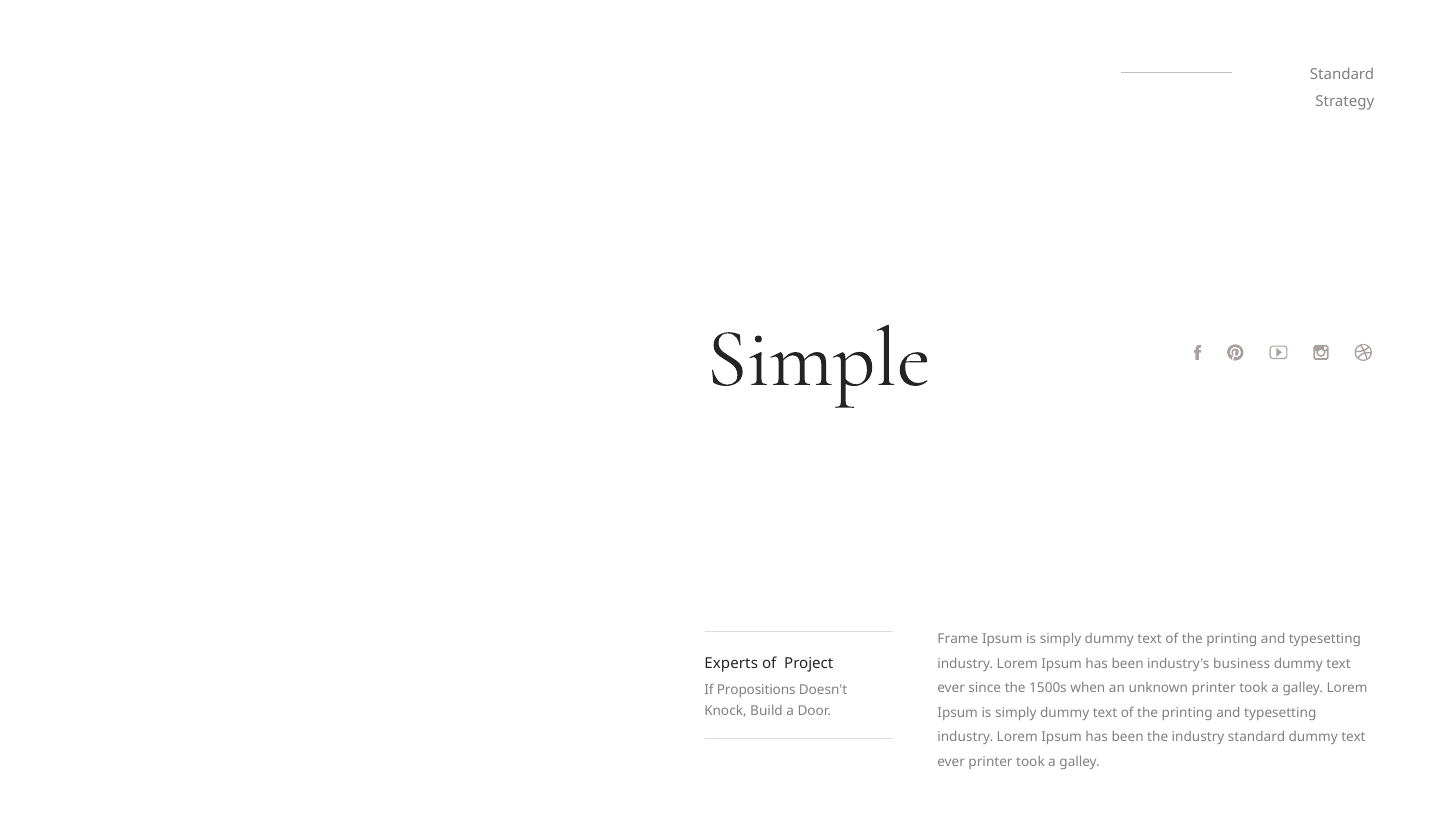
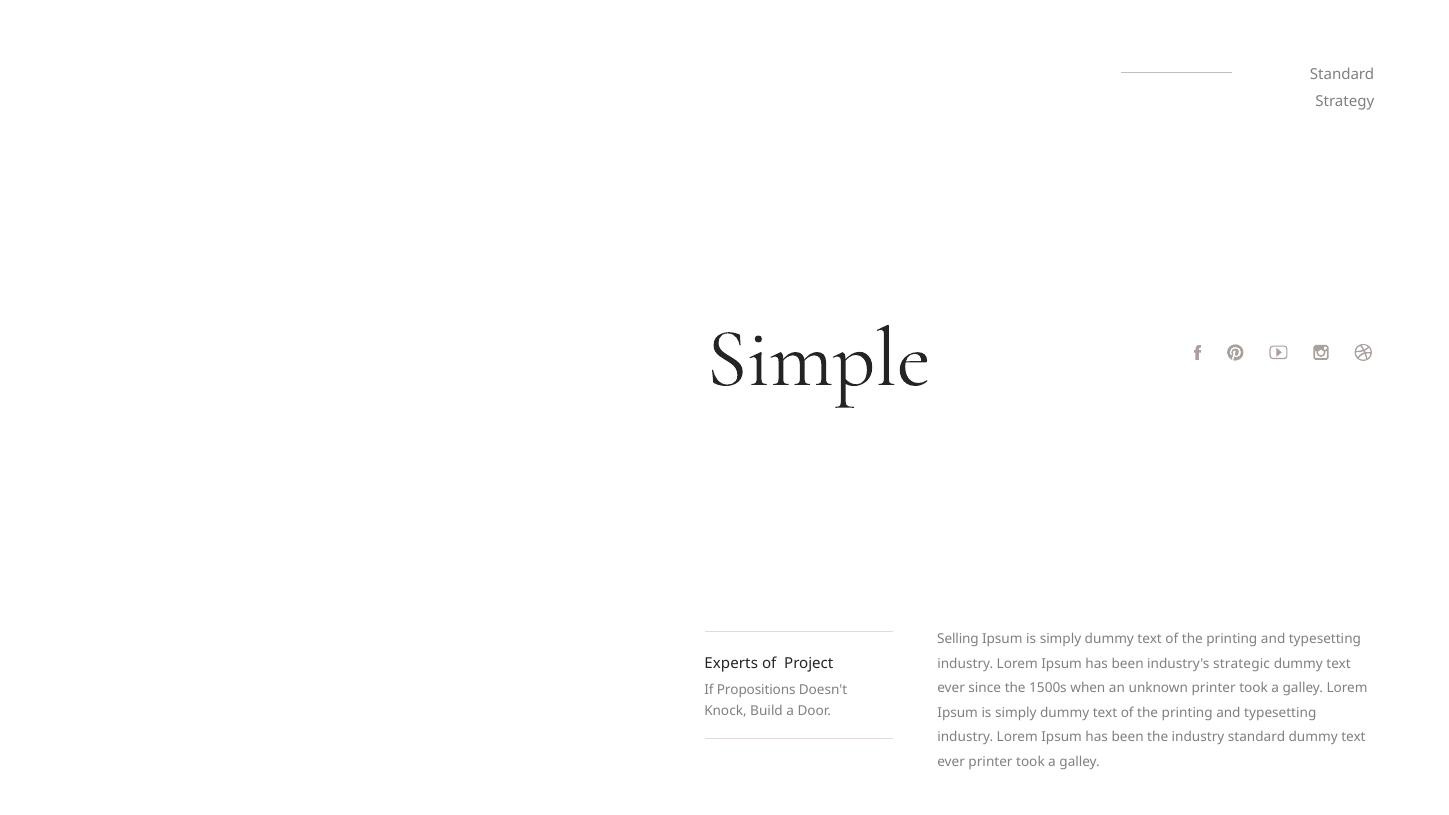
Frame: Frame -> Selling (958, 639)
business: business -> strategic (1242, 664)
